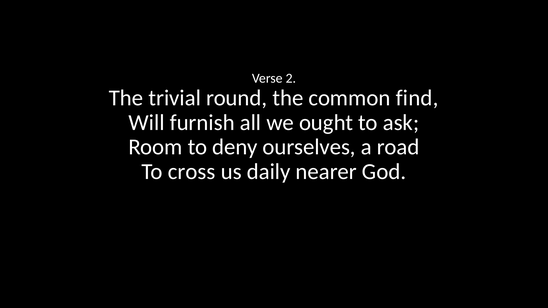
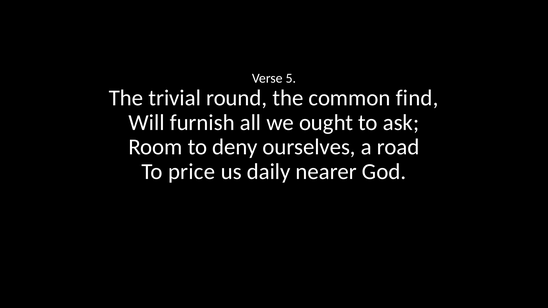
2: 2 -> 5 (291, 78)
cross: cross -> price (192, 172)
